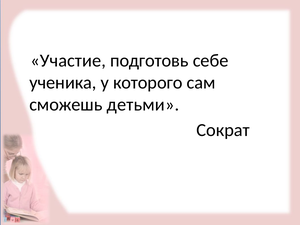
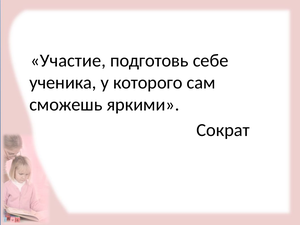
детьми: детьми -> яркими (143, 105)
